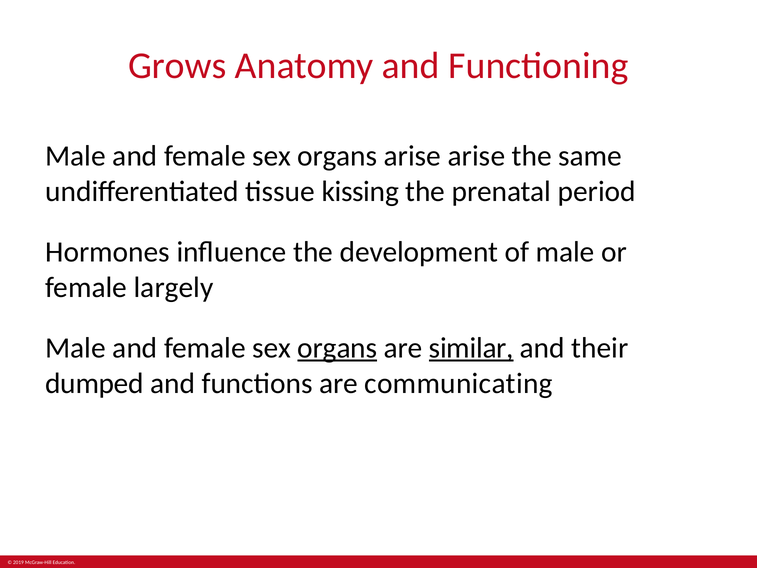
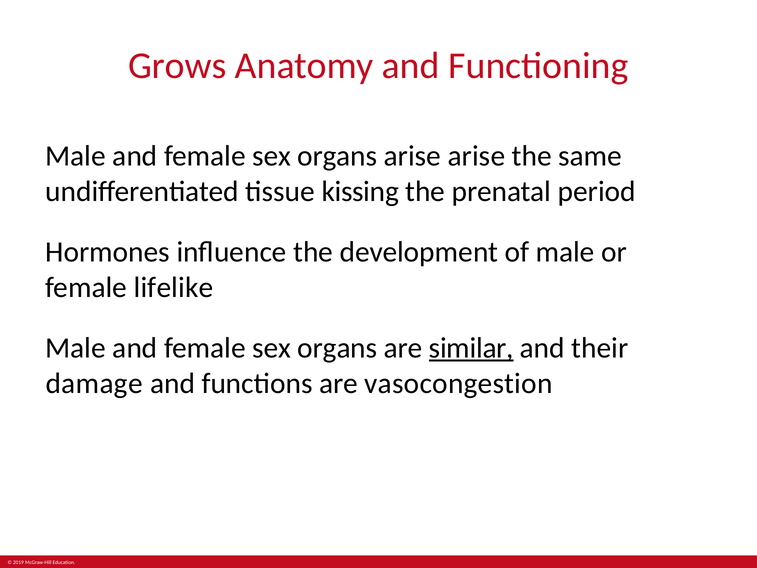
largely: largely -> lifelike (173, 287)
organs underline: present -> none (337, 348)
dumped: dumped -> damage (94, 383)
communicating: communicating -> vasocongestion (459, 383)
